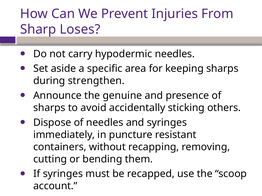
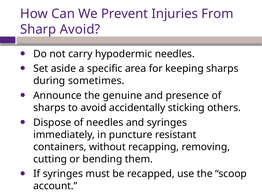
Sharp Loses: Loses -> Avoid (80, 30)
strengthen: strengthen -> sometimes (96, 81)
